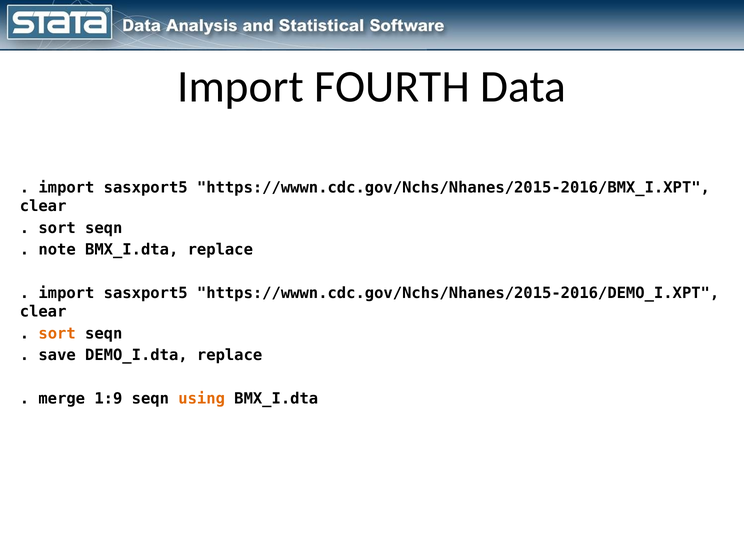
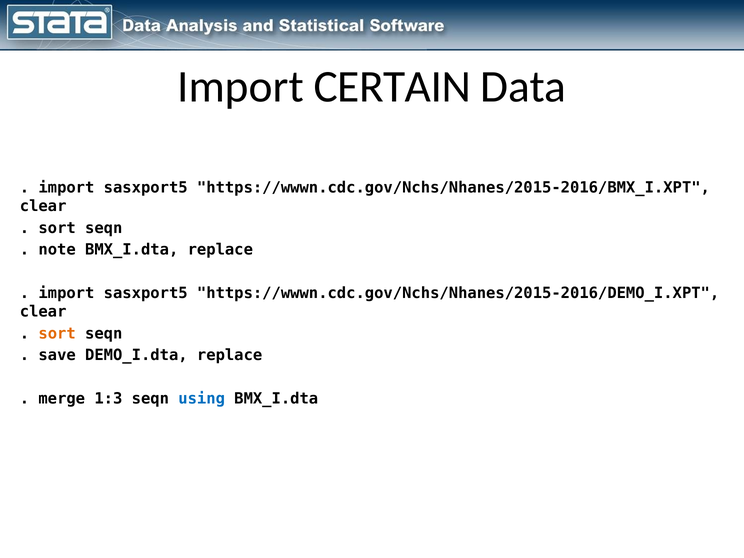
FOURTH: FOURTH -> CERTAIN (392, 87)
1:9: 1:9 -> 1:3 (108, 399)
using colour: orange -> blue (202, 399)
